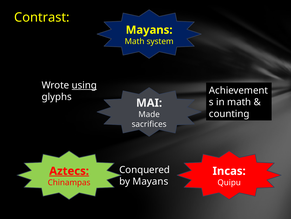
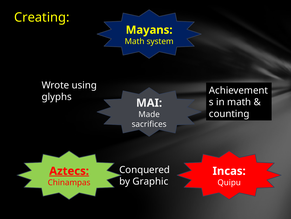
Contrast: Contrast -> Creating (42, 17)
using underline: present -> none (84, 85)
by Mayans: Mayans -> Graphic (150, 181)
